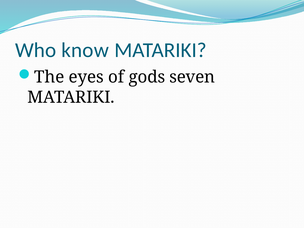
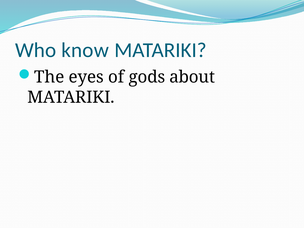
seven: seven -> about (192, 77)
